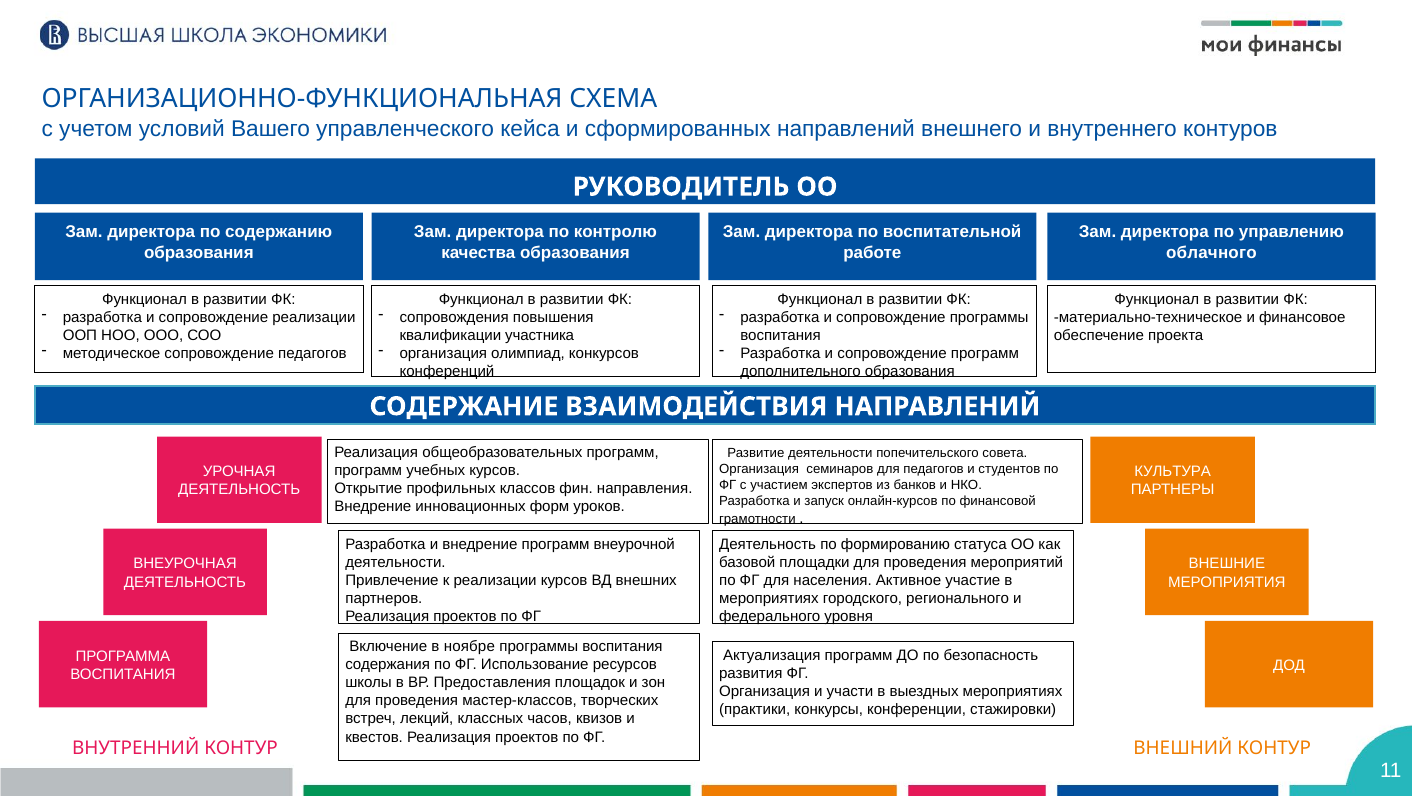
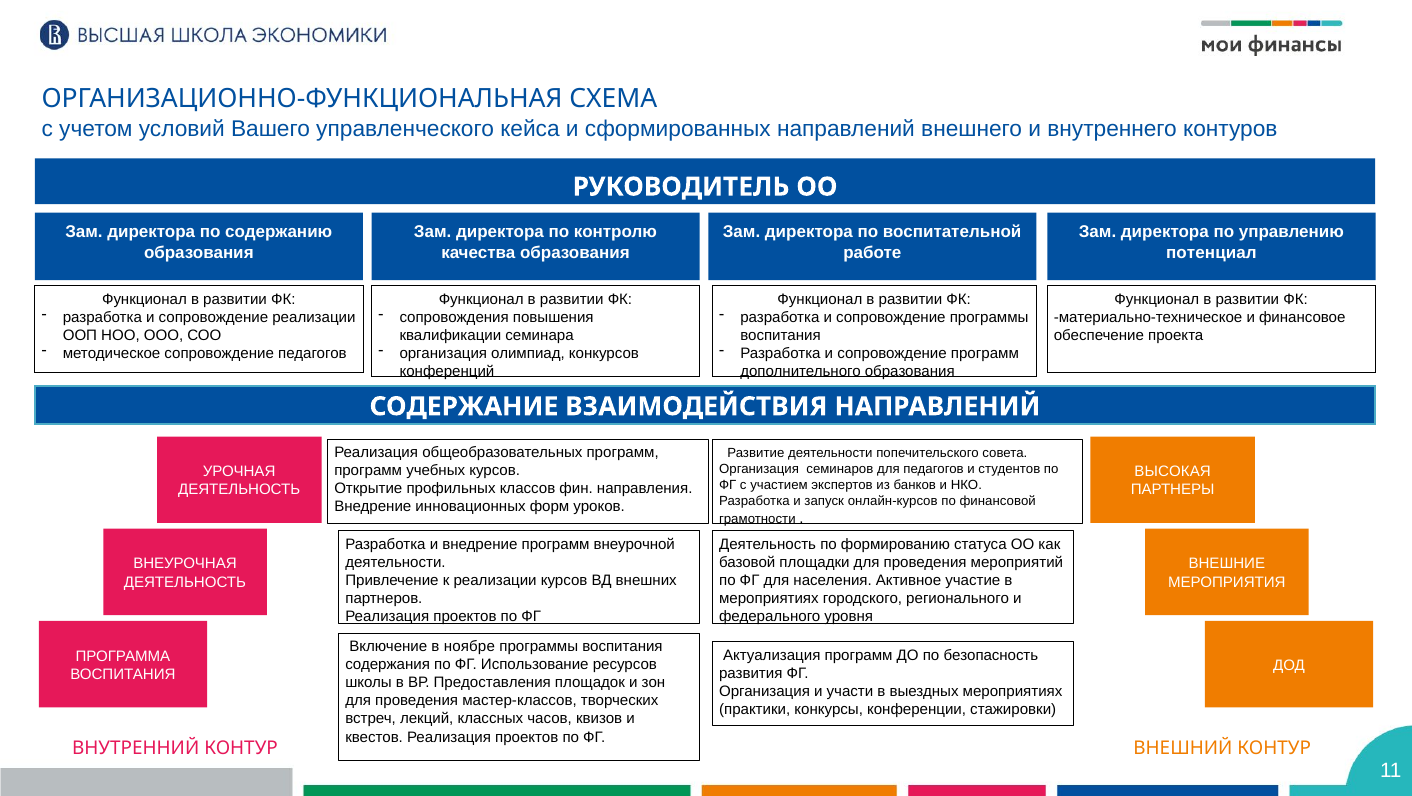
облачного: облачного -> потенциал (1211, 252)
участника: участника -> семинара (540, 335)
КУЛЬТУРА: КУЛЬТУРА -> ВЫСОКАЯ (1173, 472)
